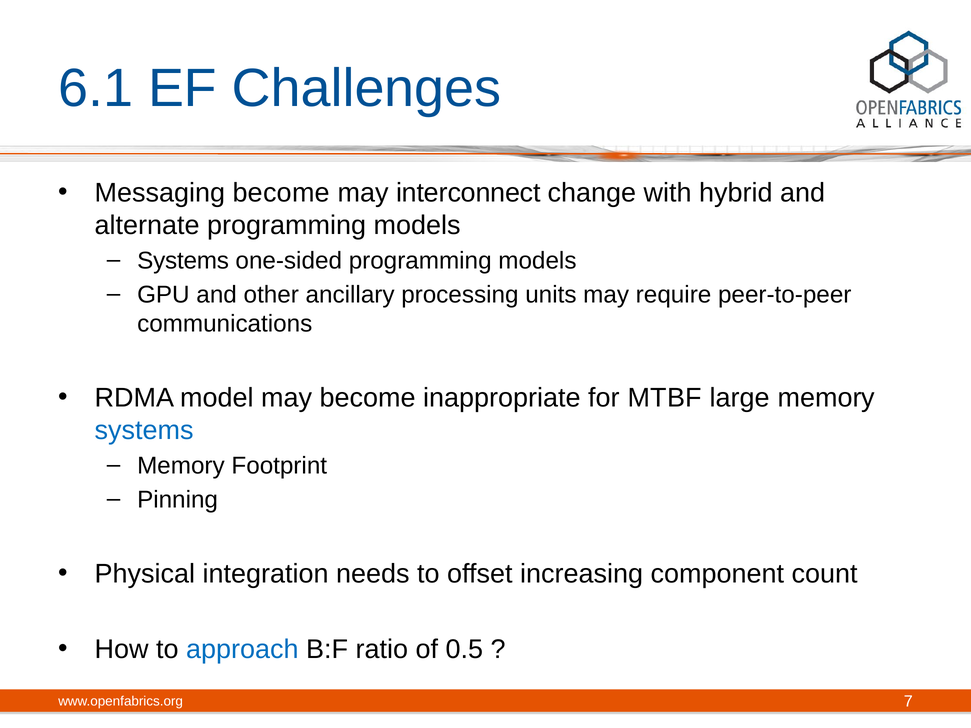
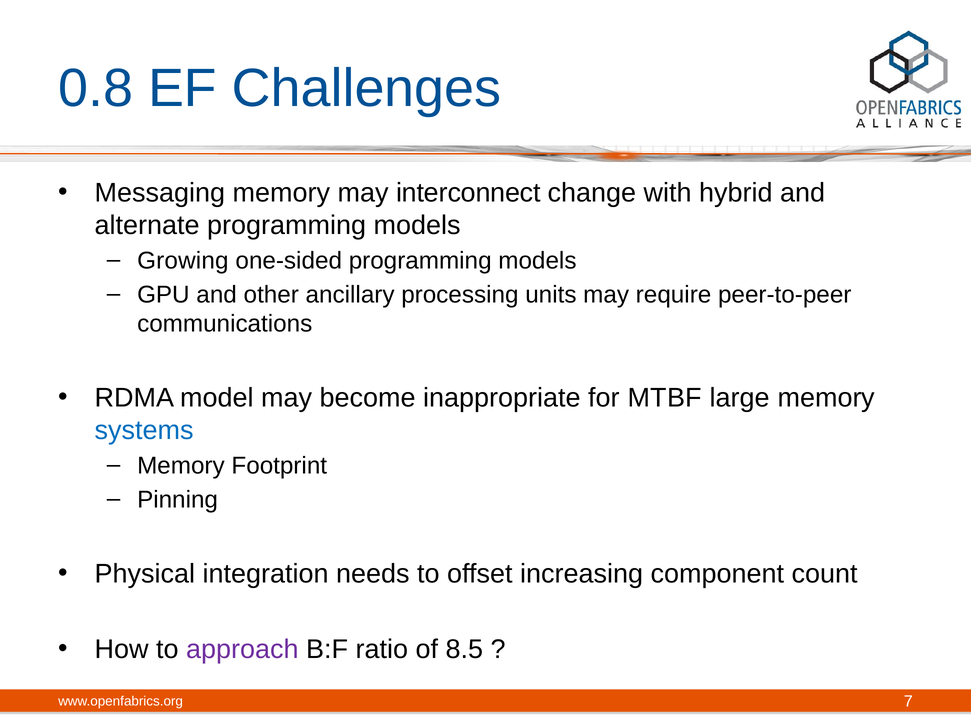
6.1: 6.1 -> 0.8 (96, 89)
Messaging become: become -> memory (281, 193)
Systems: Systems -> Growing (183, 261)
approach colour: blue -> purple (242, 649)
0.5: 0.5 -> 8.5 (465, 649)
